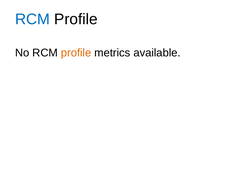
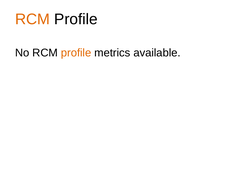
RCM colour: blue -> orange (32, 19)
